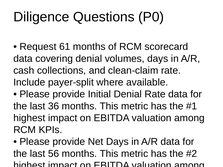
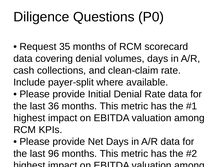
61: 61 -> 35 (65, 47)
56: 56 -> 96 (54, 154)
